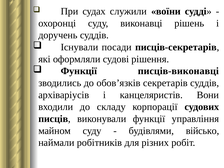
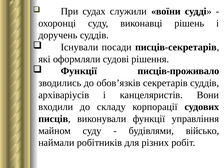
писців-виконавці: писців-виконавці -> писців-проживало (178, 71)
